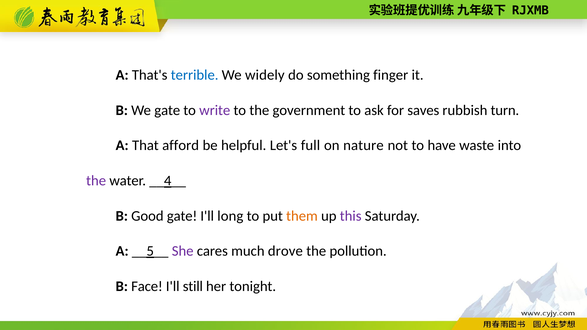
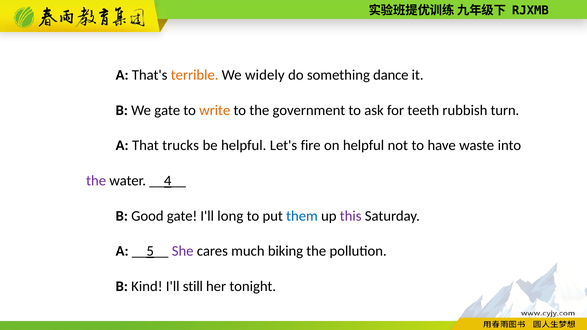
terrible colour: blue -> orange (195, 75)
finger: finger -> dance (391, 75)
write colour: purple -> orange (215, 110)
saves: saves -> teeth (423, 110)
afford: afford -> trucks (181, 146)
full: full -> fire (311, 146)
on nature: nature -> helpful (364, 146)
them colour: orange -> blue (302, 216)
drove: drove -> biking (285, 251)
Face: Face -> Kind (147, 286)
